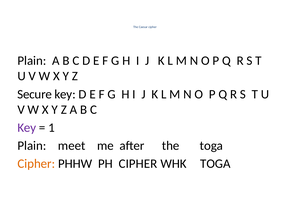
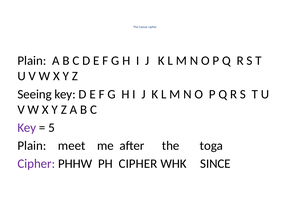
Secure: Secure -> Seeing (35, 94)
1: 1 -> 5 (52, 128)
Cipher colour: orange -> purple (36, 164)
WHK TOGA: TOGA -> SINCE (215, 164)
